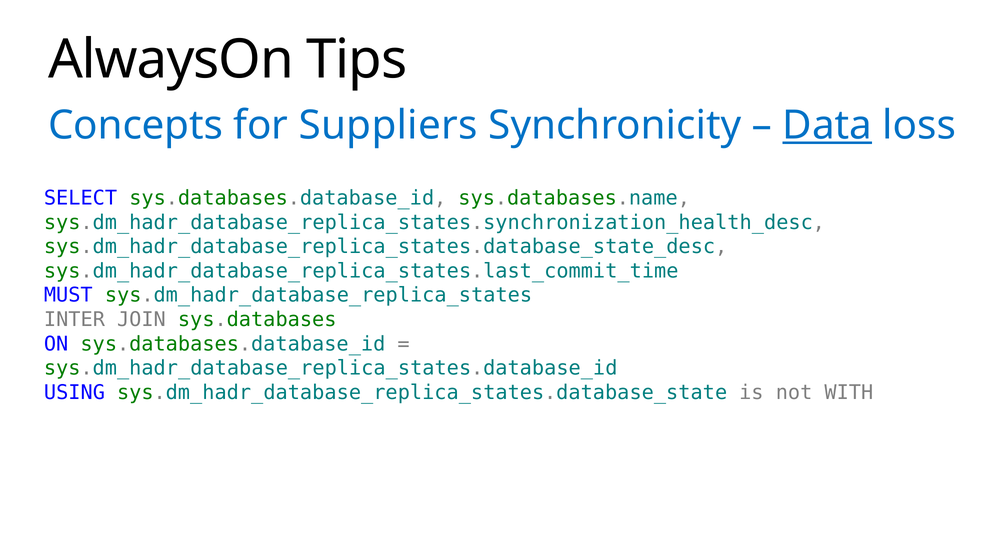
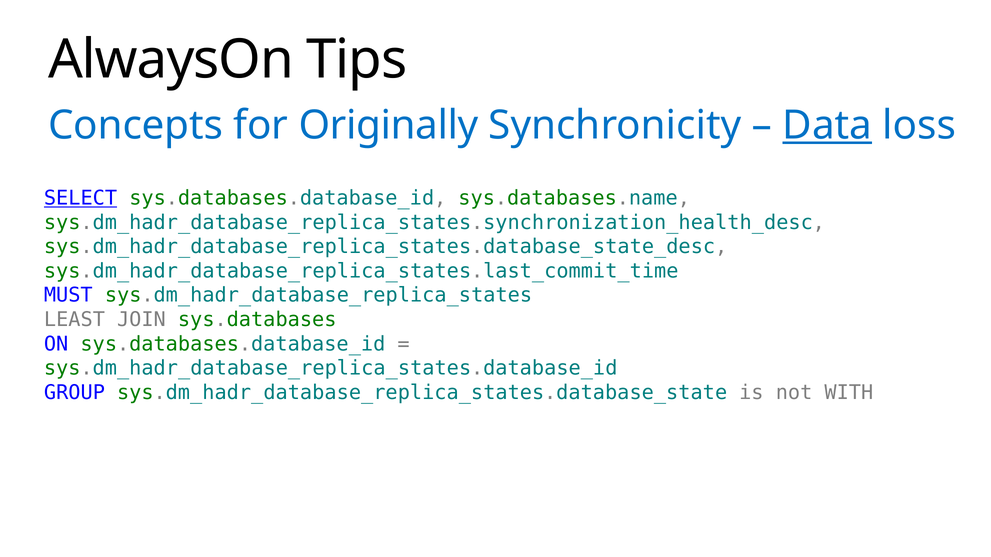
Suppliers: Suppliers -> Originally (388, 126)
SELECT underline: none -> present (81, 198)
INTER: INTER -> LEAST (74, 320)
USING: USING -> GROUP (74, 393)
